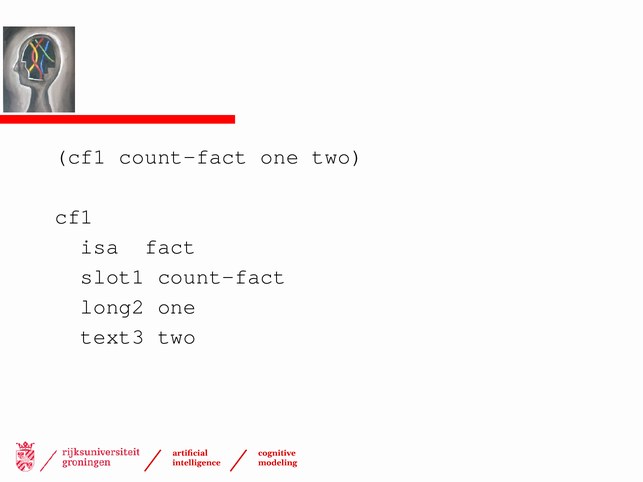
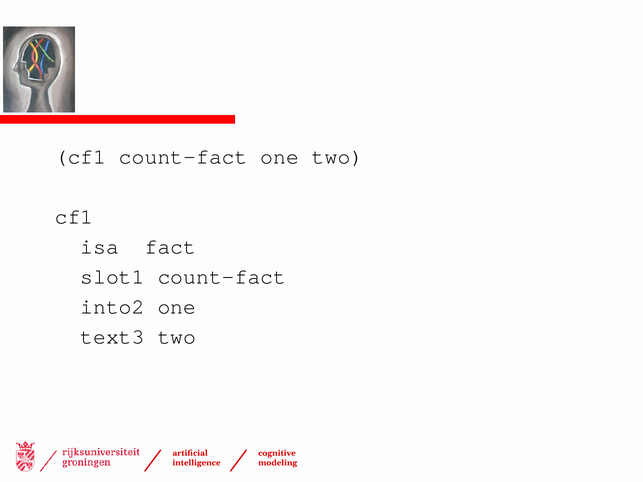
long2: long2 -> into2 (113, 307)
